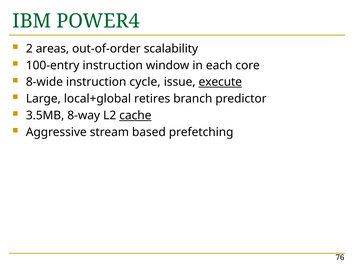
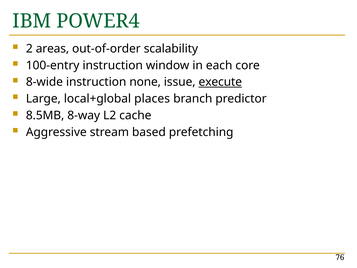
cycle: cycle -> none (145, 82)
retires: retires -> places (152, 99)
3.5MB: 3.5MB -> 8.5MB (45, 115)
cache underline: present -> none (135, 115)
